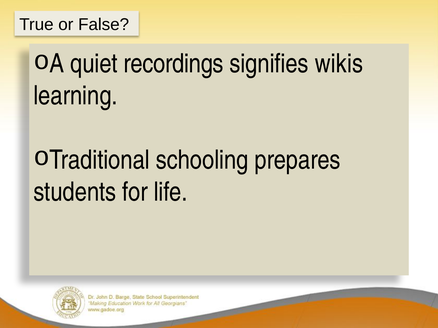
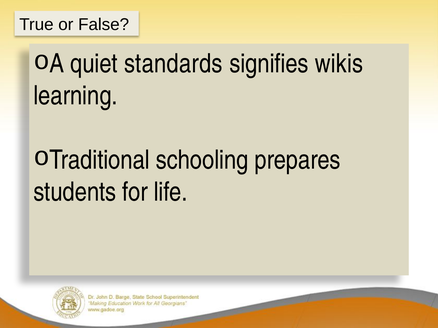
recordings: recordings -> standards (173, 64)
